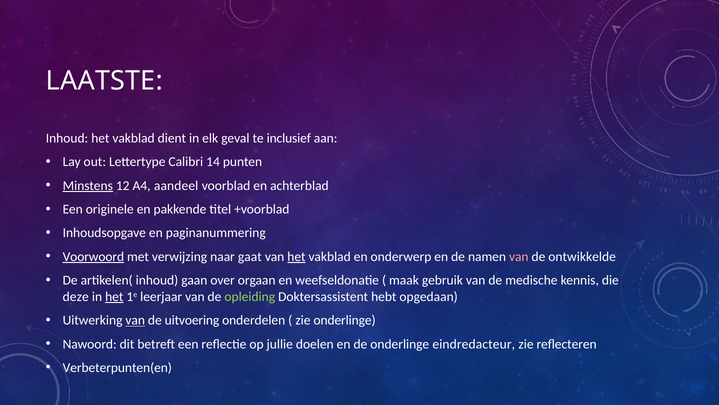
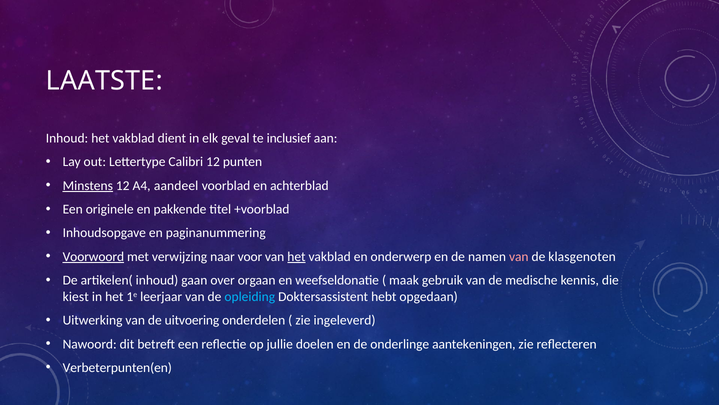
Calibri 14: 14 -> 12 (213, 162)
gaat: gaat -> voor (250, 256)
ontwikkelde: ontwikkelde -> klasgenoten (582, 256)
deze: deze -> kiest (76, 296)
het underline: present -> none (114, 296)
opleiding colour: light green -> light blue (250, 296)
van underline: present -> none (135, 320)
zie onderlinge: onderlinge -> ingeleverd (345, 320)
eindredacteur: eindredacteur -> aantekeningen (474, 344)
